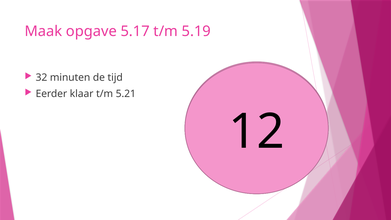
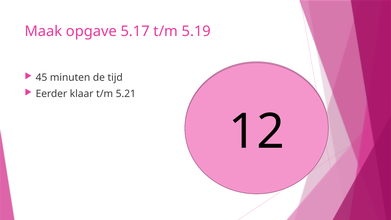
32: 32 -> 45 (41, 78)
